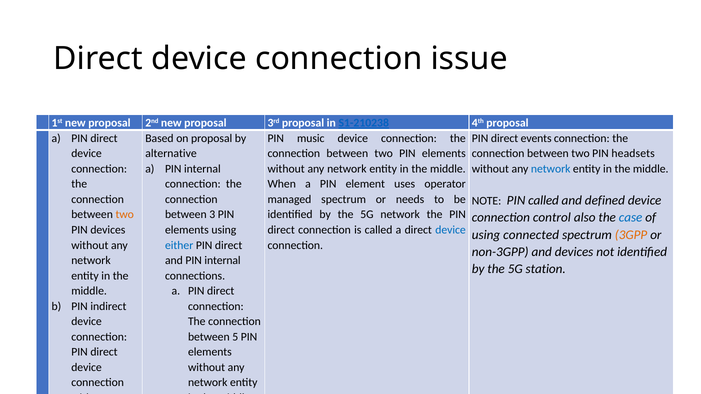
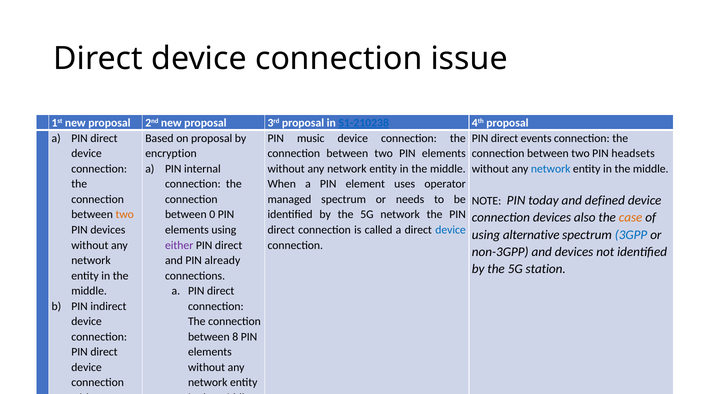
alternative: alternative -> encryption (171, 154)
PIN called: called -> today (543, 201)
3: 3 -> 0 (212, 215)
connection control: control -> devices (552, 218)
case colour: blue -> orange (631, 218)
connected: connected -> alternative (531, 235)
3GPP colour: orange -> blue (631, 235)
either colour: blue -> purple (179, 245)
and PIN internal: internal -> already (222, 261)
5: 5 -> 8 (235, 337)
